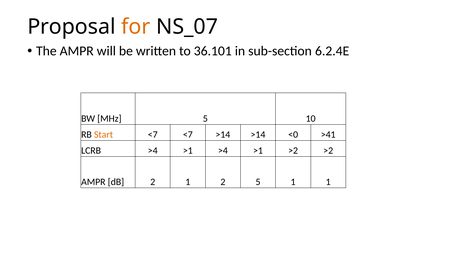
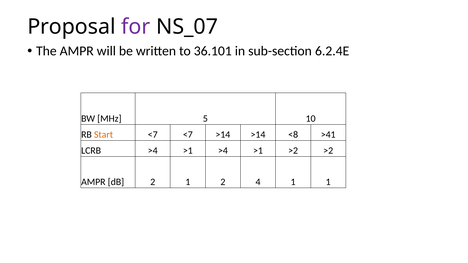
for colour: orange -> purple (136, 27)
<0: <0 -> <8 (293, 135)
2 5: 5 -> 4 (258, 182)
